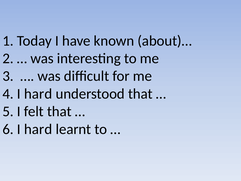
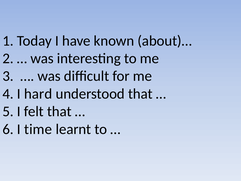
6 I hard: hard -> time (38, 129)
